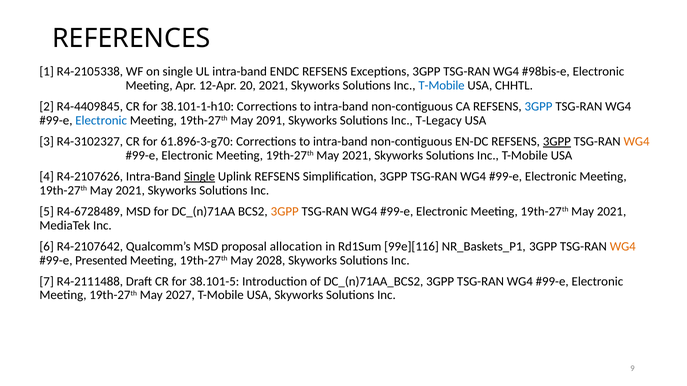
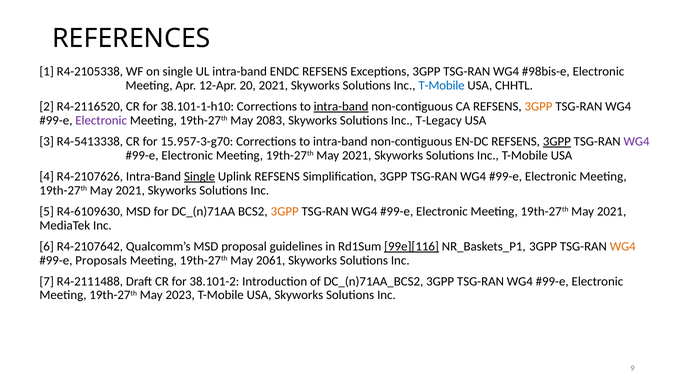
R4-4409845: R4-4409845 -> R4-2116520 (90, 107)
intra-band underline: none -> present (341, 107)
3GPP colour: blue -> orange (539, 107)
Electronic colour: blue -> purple (101, 121)
2091: 2091 -> 2083 (271, 121)
R4-3102327: R4-3102327 -> R4-5413338 (90, 142)
61.896-3-g70: 61.896-3-g70 -> 15.957-3-g70 (197, 142)
WG4 colour: orange -> purple (637, 142)
R4-6728489: R4-6728489 -> R4-6109630 (90, 212)
allocation: allocation -> guidelines (296, 247)
99e][116 underline: none -> present (412, 247)
Presented: Presented -> Proposals (101, 261)
2028: 2028 -> 2061 (271, 261)
38.101-5: 38.101-5 -> 38.101-2 (214, 282)
2027: 2027 -> 2023 (180, 296)
